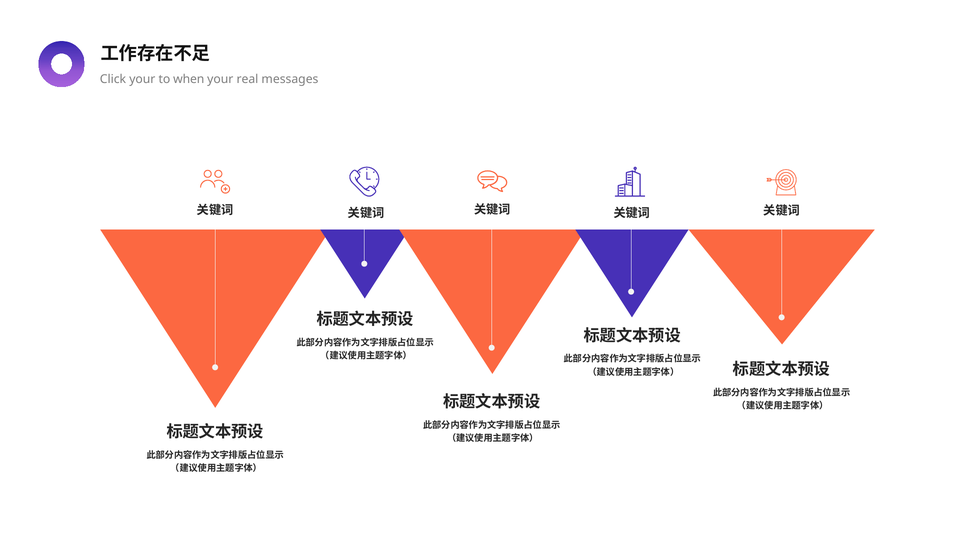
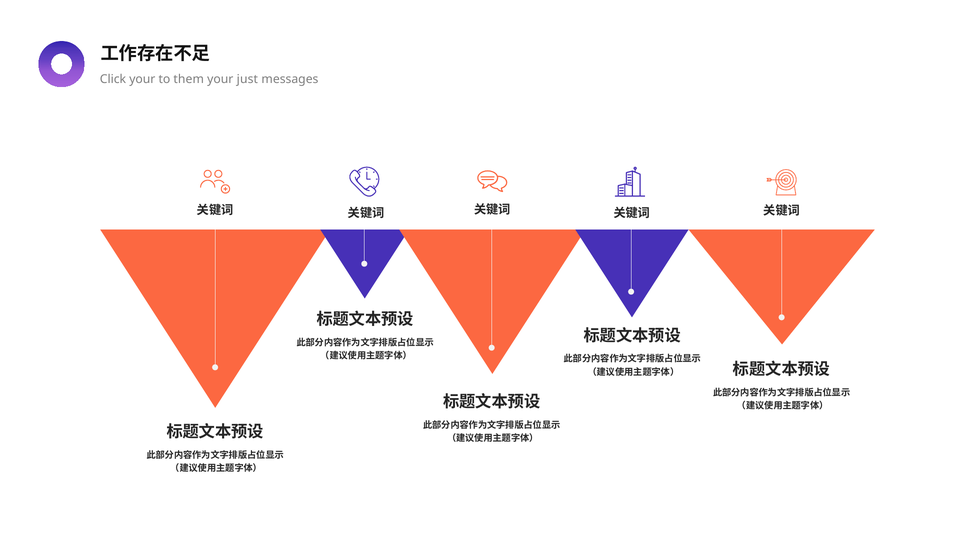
when: when -> them (189, 79)
real: real -> just (247, 79)
